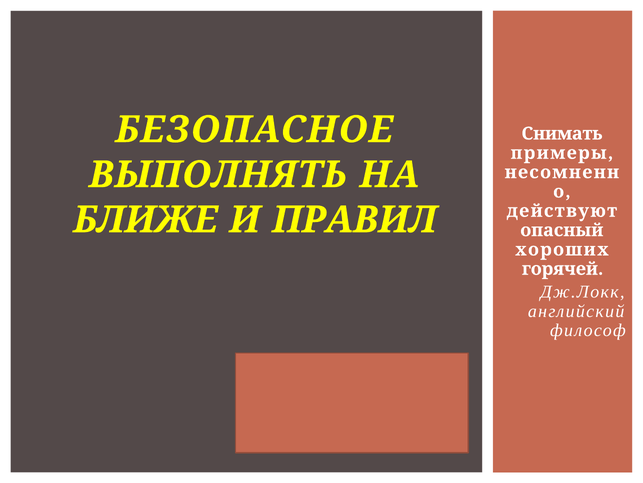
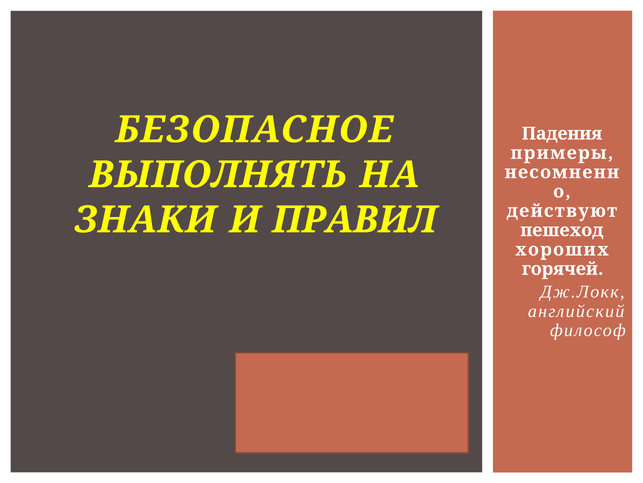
Снимать: Снимать -> Падения (562, 133)
БЛИЖЕ: БЛИЖЕ -> ЗНАКИ (145, 220)
опасный: опасный -> пешеход (562, 230)
